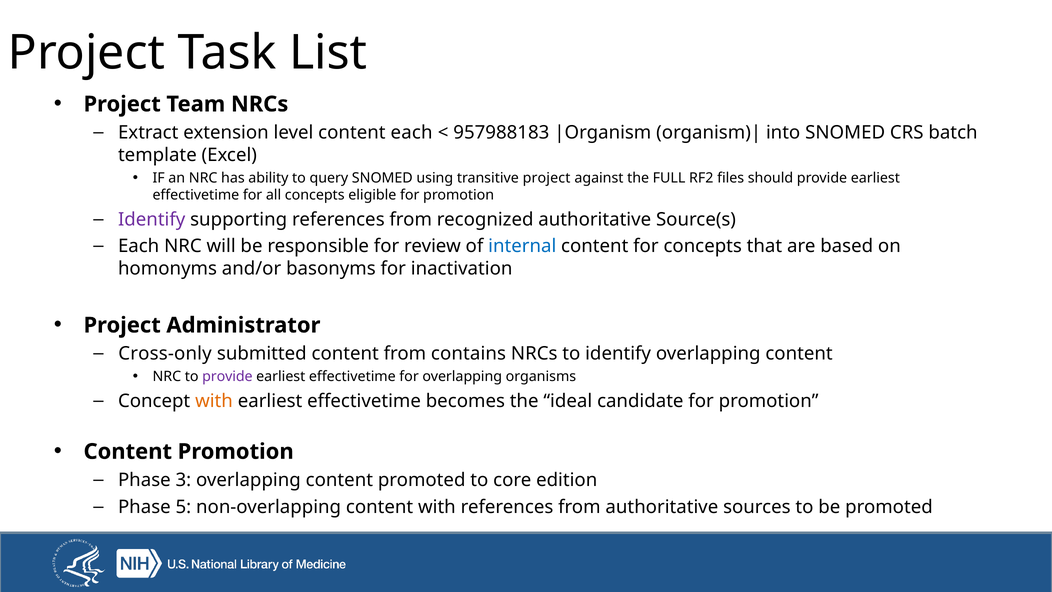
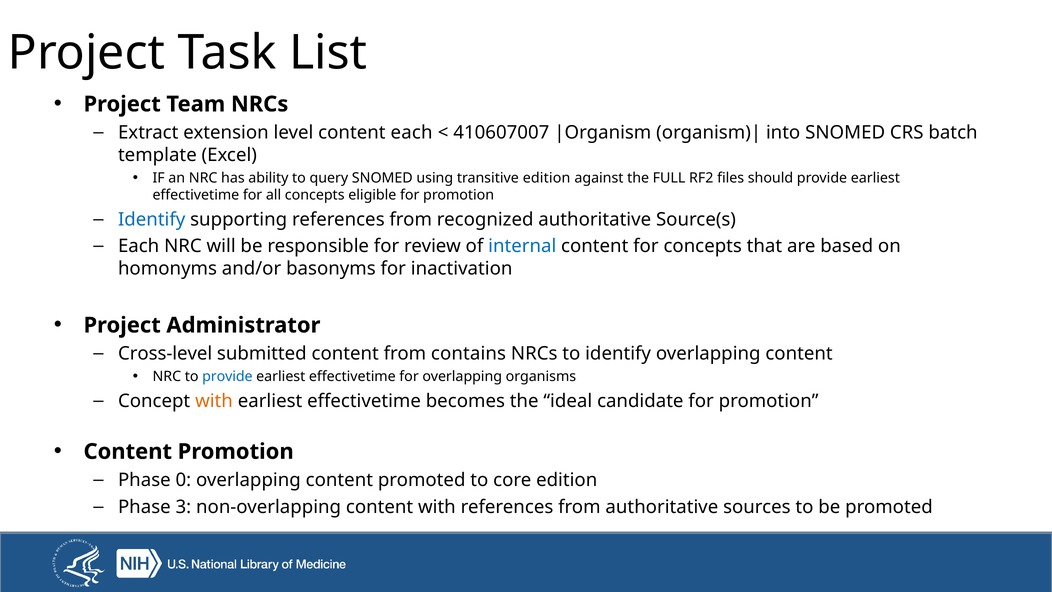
957988183: 957988183 -> 410607007 (501, 133)
transitive project: project -> edition (547, 178)
Identify colour: purple -> blue (152, 219)
Cross-only: Cross-only -> Cross-level (165, 354)
provide colour: purple -> blue (227, 377)
3: 3 -> 0 (183, 480)
5: 5 -> 3 (183, 507)
